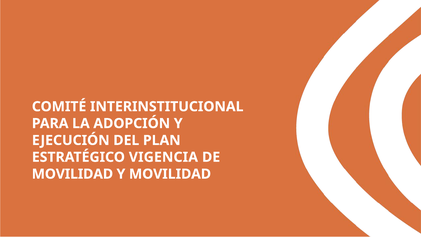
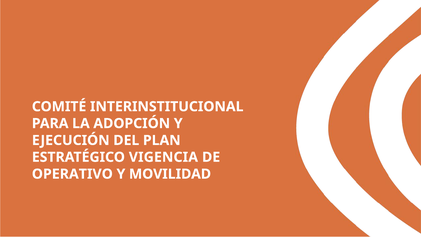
MOVILIDAD: MOVILIDAD -> OPERATIVO (72, 174)
